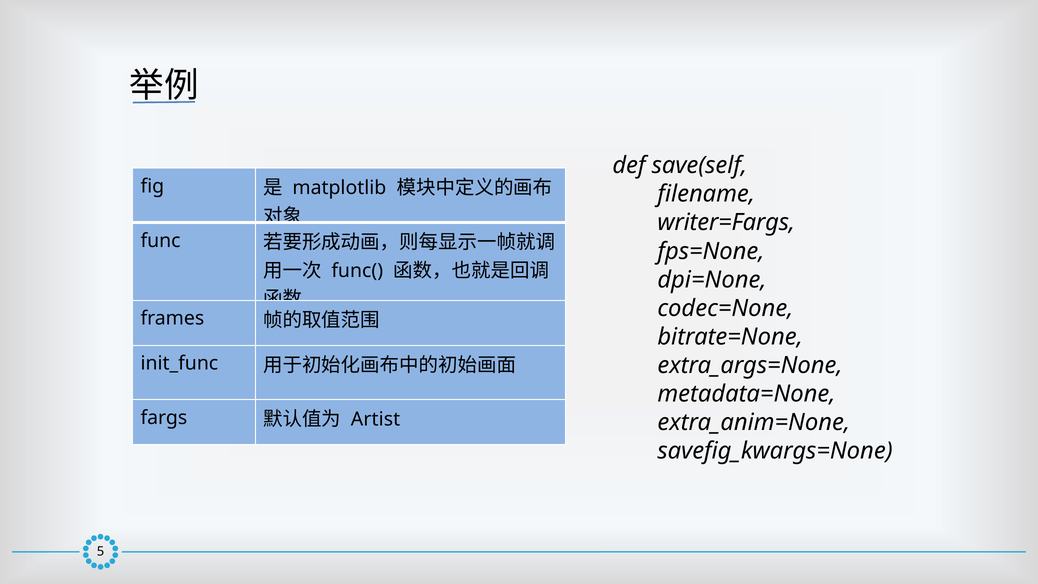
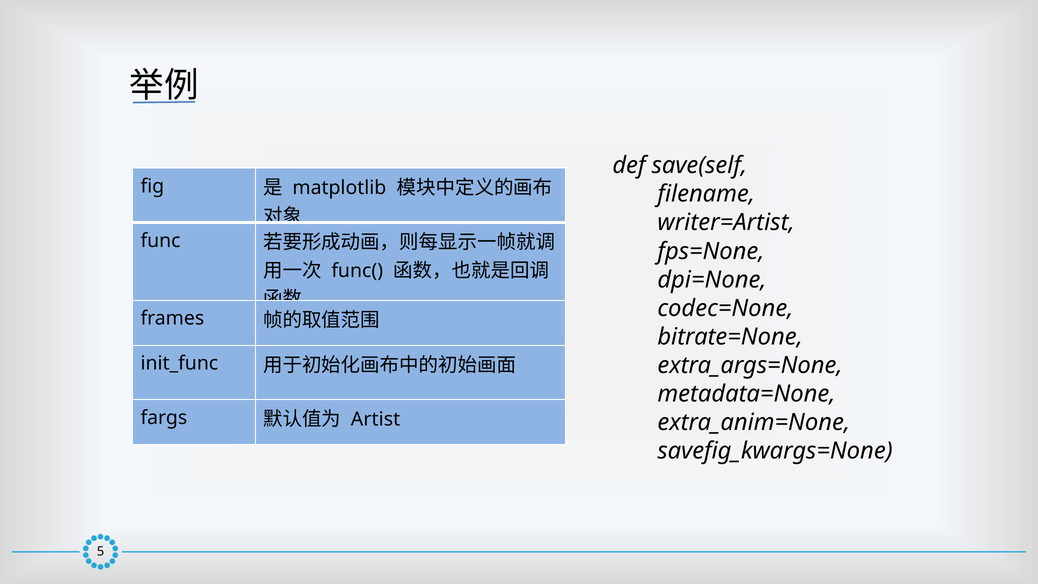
writer=Fargs: writer=Fargs -> writer=Artist (726, 223)
